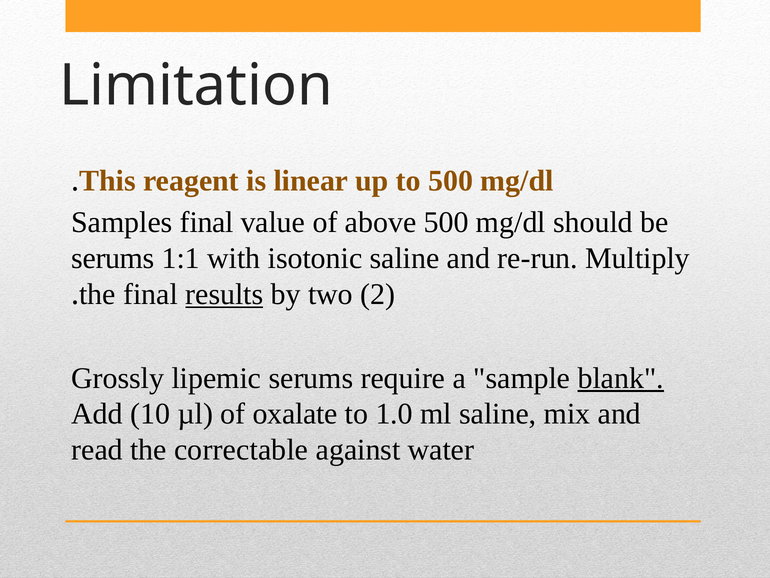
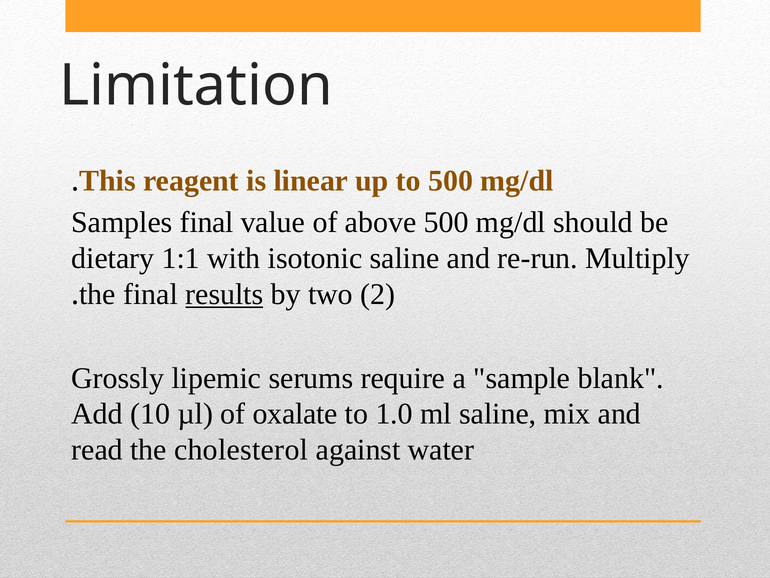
serums: serums -> dietary (113, 258)
blank underline: present -> none (621, 378)
correctable: correctable -> cholesterol (241, 450)
